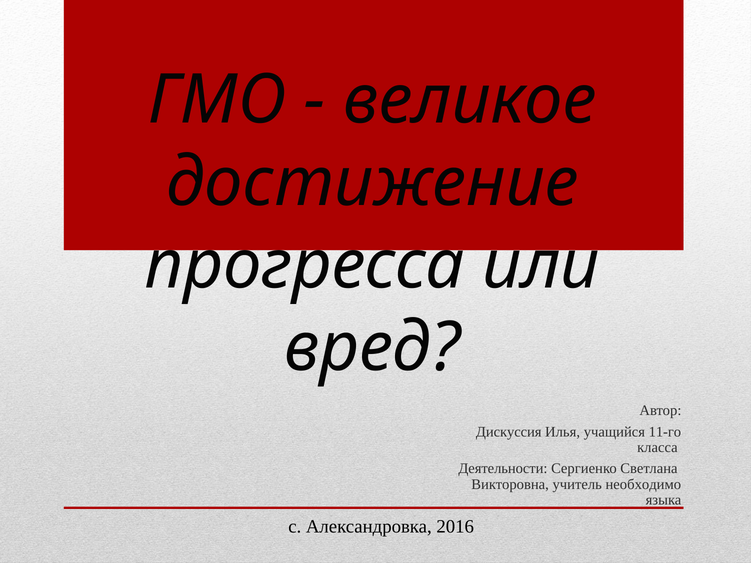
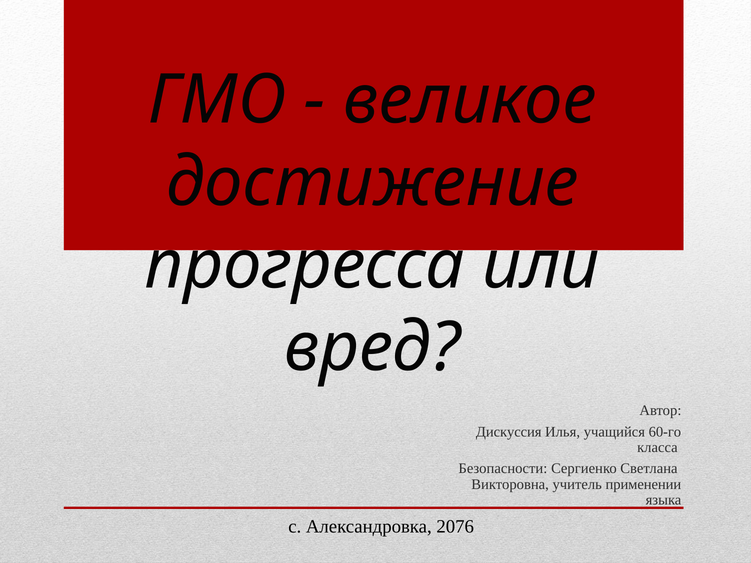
11-го: 11-го -> 60-го (665, 432)
Деятельности: Деятельности -> Безопасности (503, 469)
необходимо: необходимо -> применении (643, 485)
2016: 2016 -> 2076 (455, 527)
